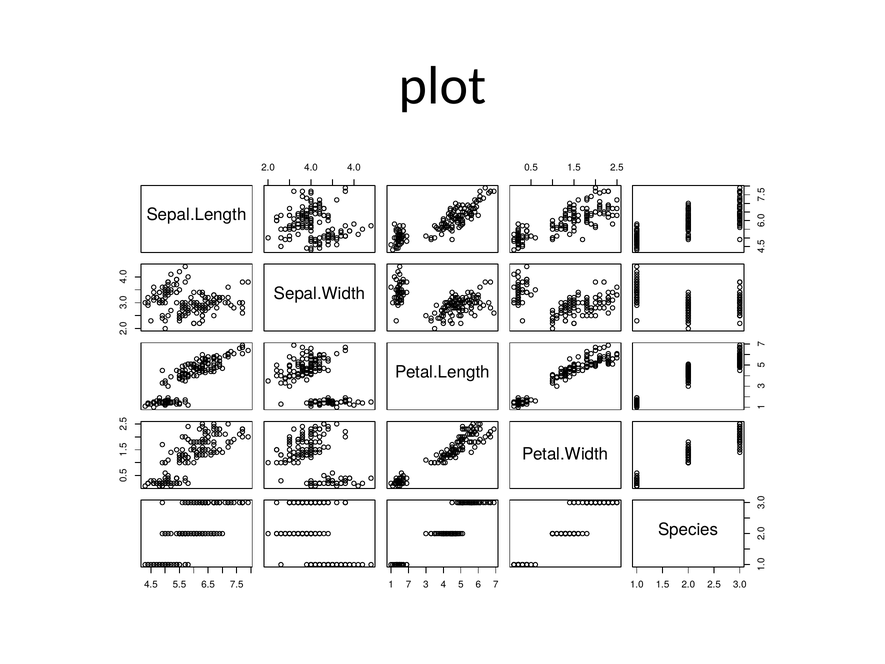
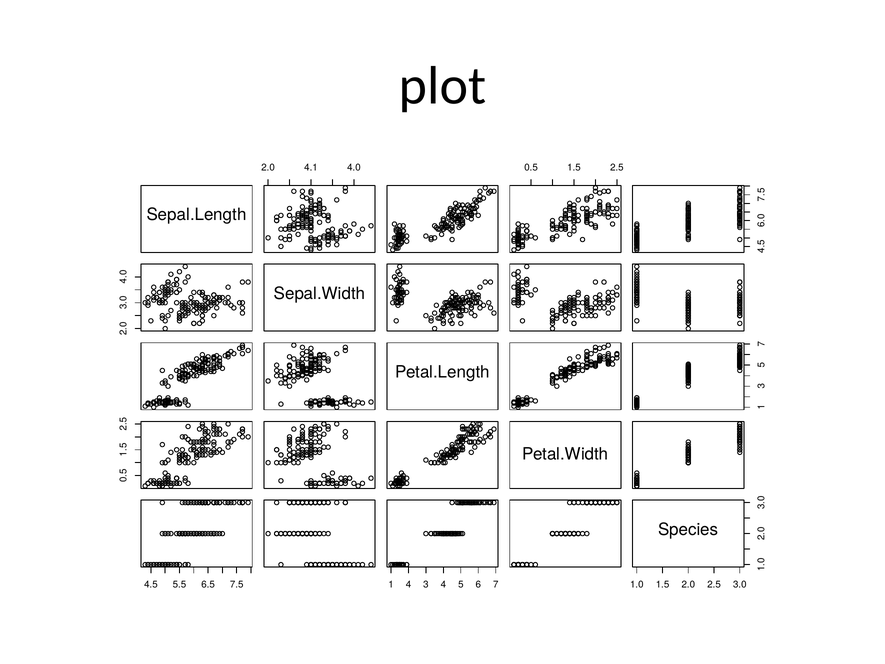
2.0 4.0: 4.0 -> 4.1 (311, 167)
1 7: 7 -> 4 (408, 584)
